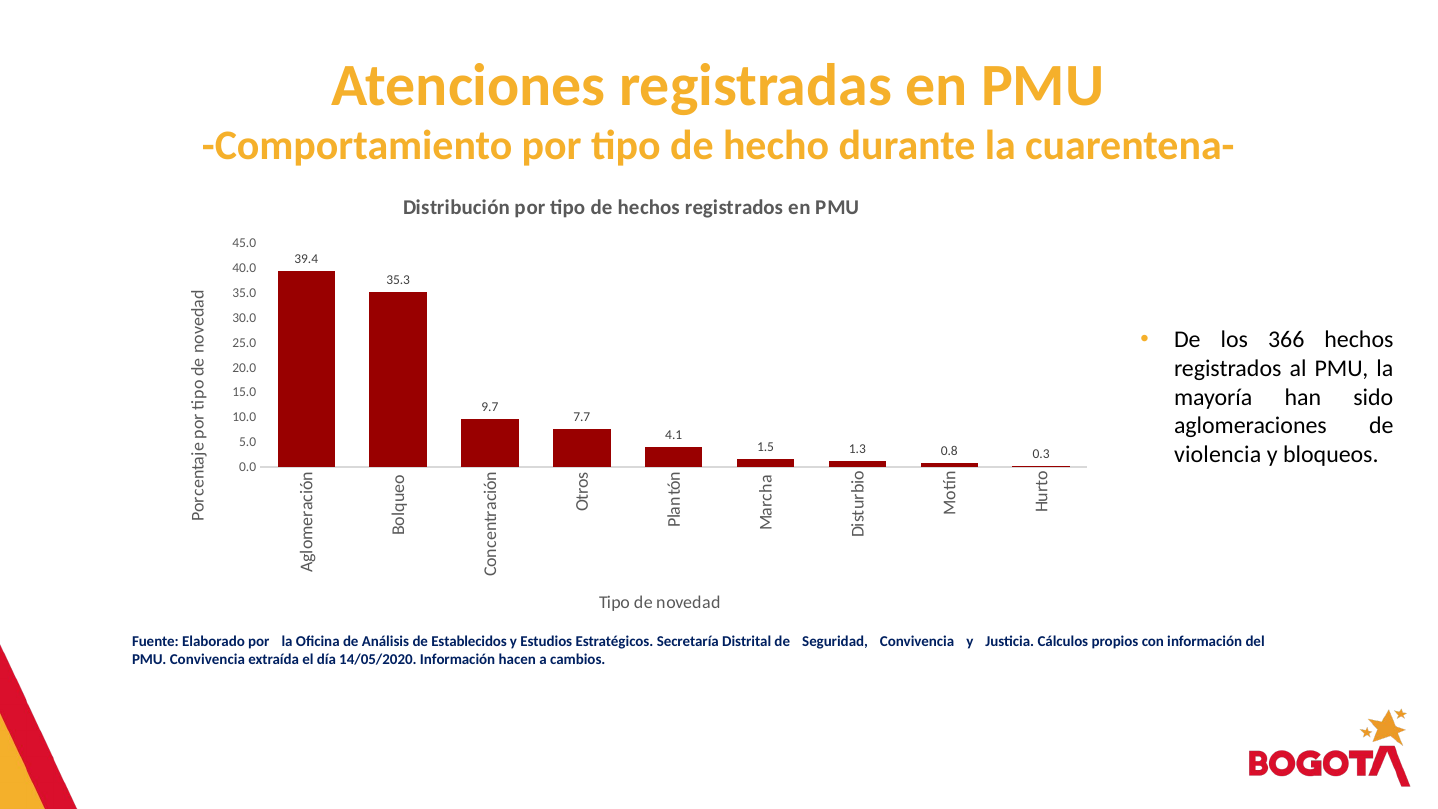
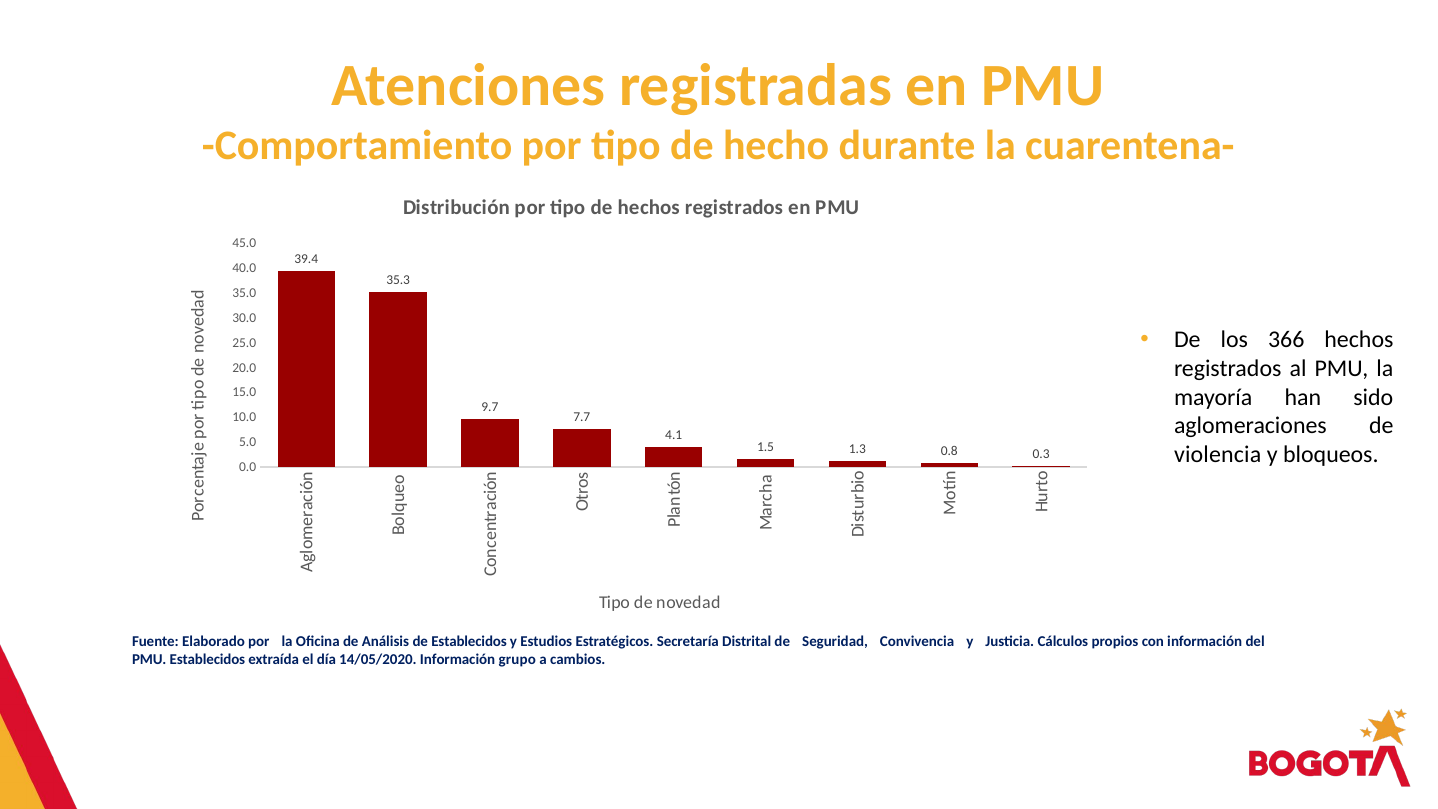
PMU Convivencia: Convivencia -> Establecidos (207, 659)
hacen: hacen -> grupo (517, 659)
